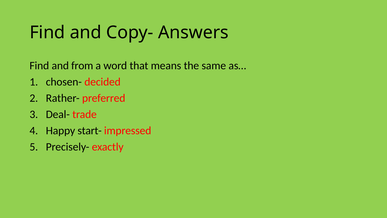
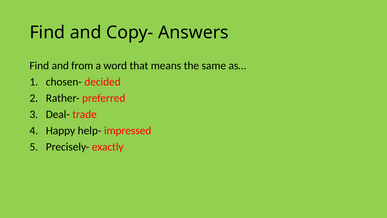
start-: start- -> help- (90, 130)
